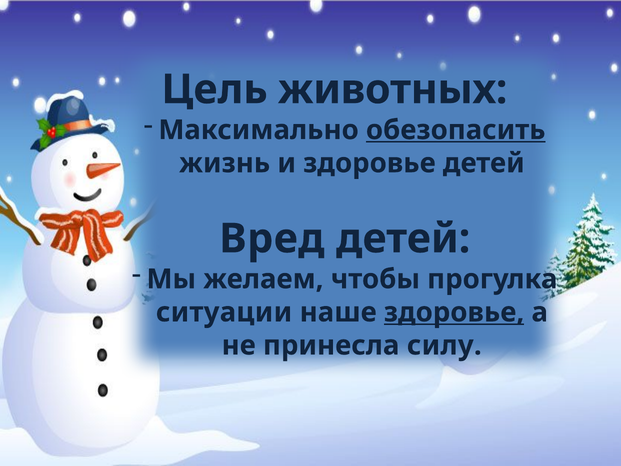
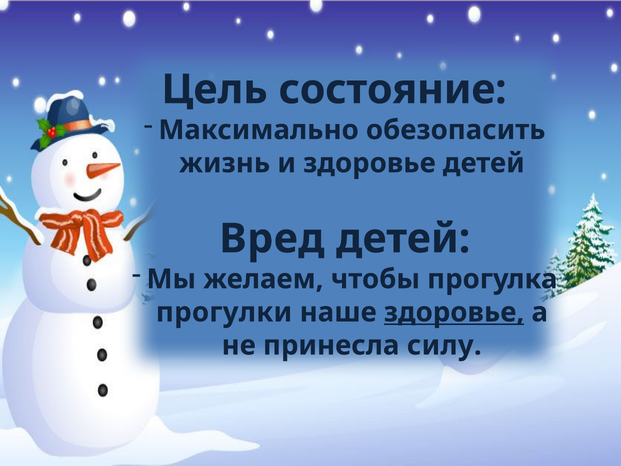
животных: животных -> состояние (393, 89)
обезопасить underline: present -> none (456, 130)
ситуации: ситуации -> прогулки (224, 312)
